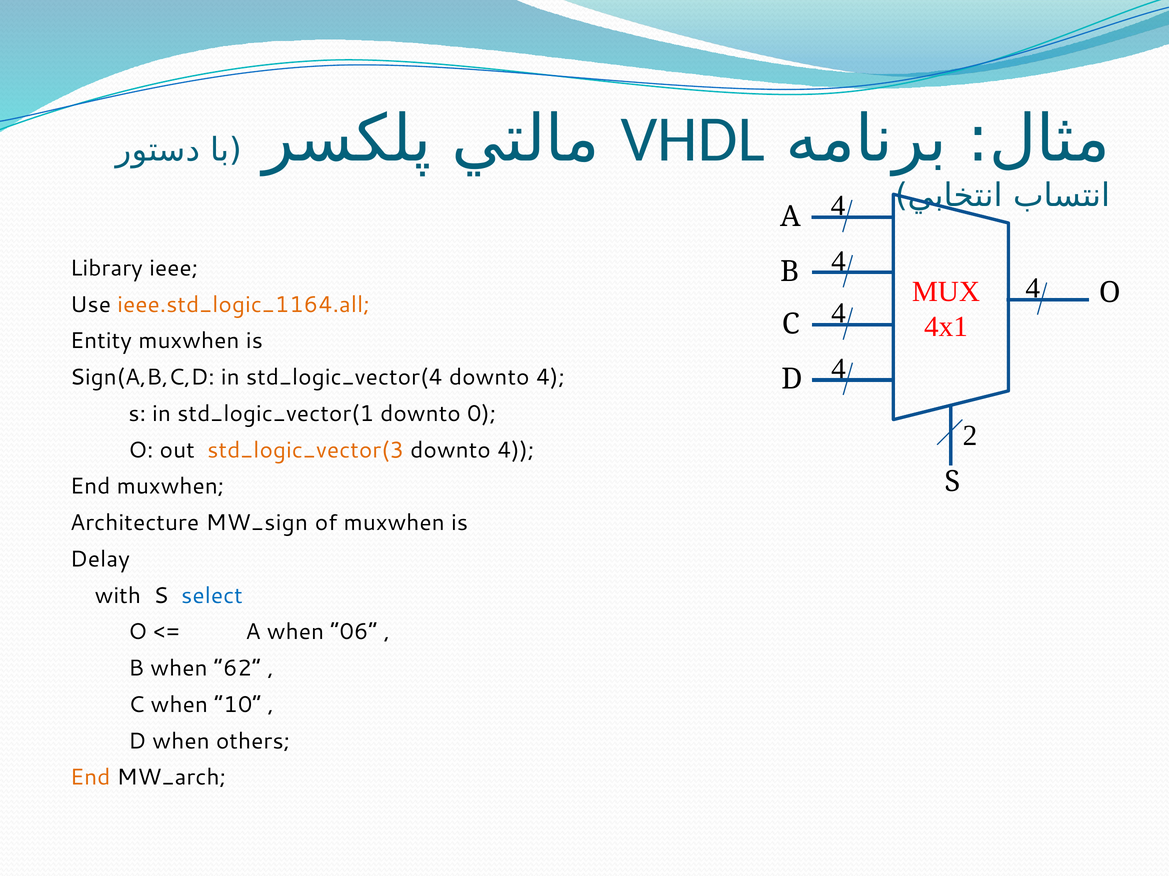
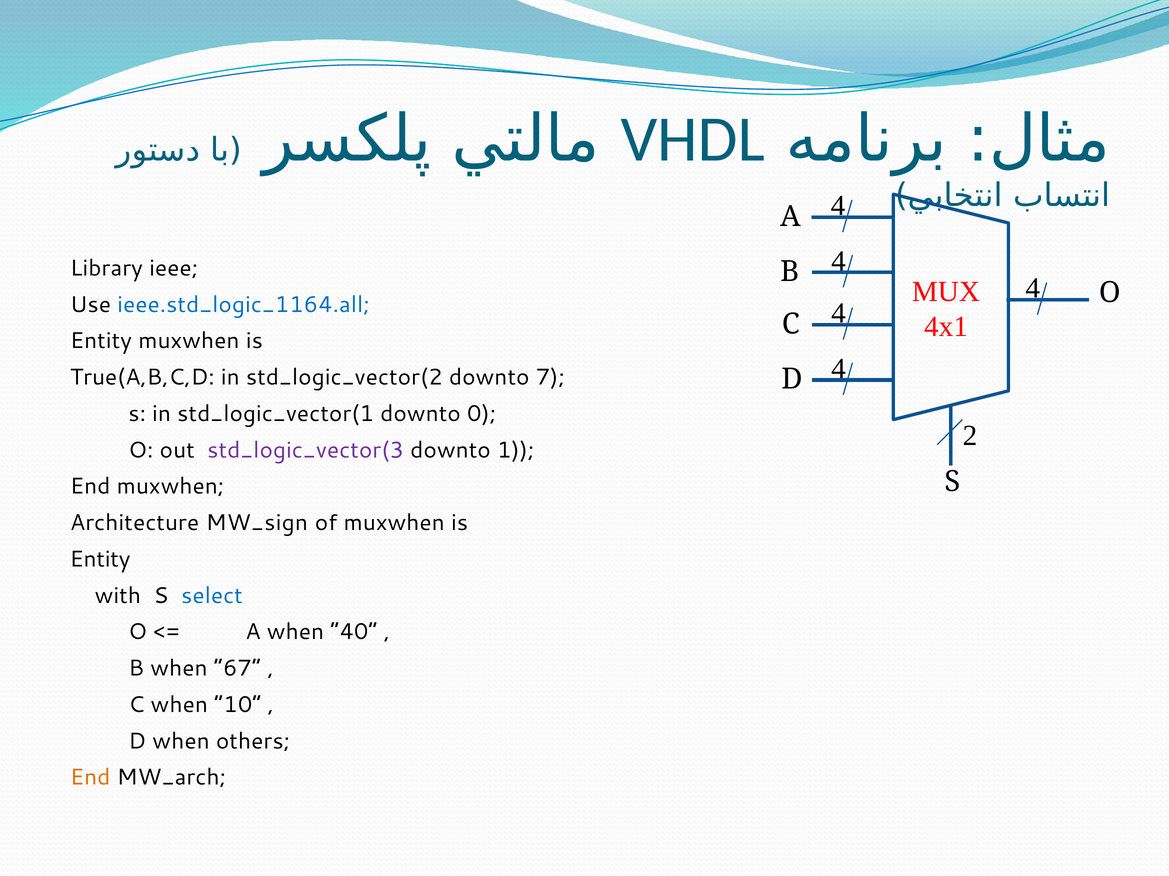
ieee.std_logic_1164.all colour: orange -> blue (243, 305)
Sign(A,B,C,D: Sign(A,B,C,D -> True(A,B,C,D (142, 378)
std_logic_vector(4: std_logic_vector(4 -> std_logic_vector(2 (344, 378)
4: 4 -> 7 (550, 378)
std_logic_vector(3 colour: orange -> purple (306, 450)
4: 4 -> 1 (516, 450)
Delay: Delay -> Entity (100, 560)
06: 06 -> 40 (354, 632)
62: 62 -> 67 (237, 669)
